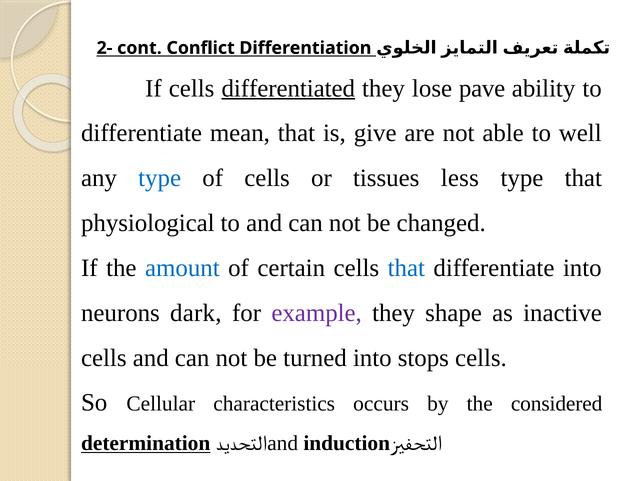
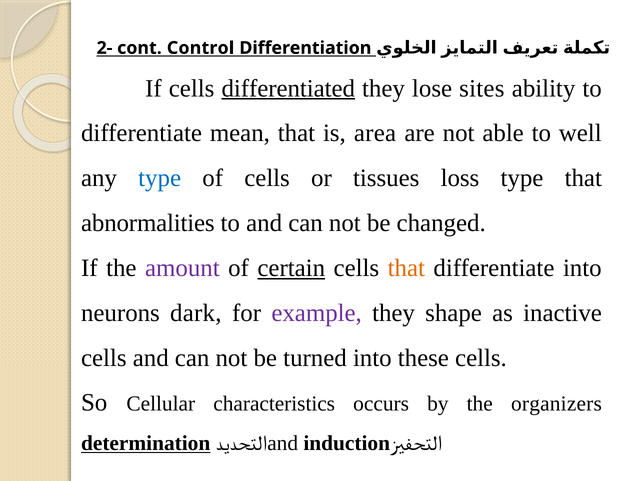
Conflict: Conflict -> Control (200, 48)
pave: pave -> sites (482, 88)
give: give -> area (375, 133)
less: less -> loss (460, 178)
physiological: physiological -> abnormalities (148, 223)
amount colour: blue -> purple (182, 268)
certain underline: none -> present (291, 268)
that colour: blue -> orange (406, 268)
stops: stops -> these (423, 358)
considered: considered -> organizers (556, 404)
